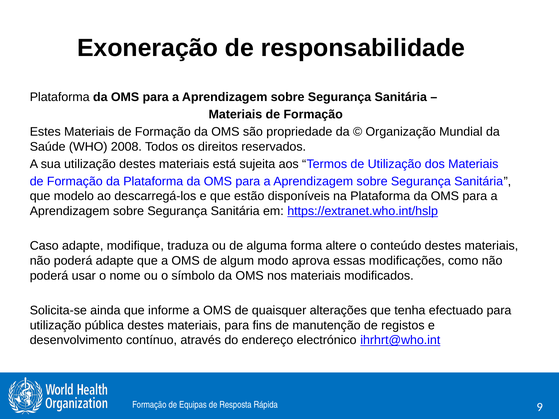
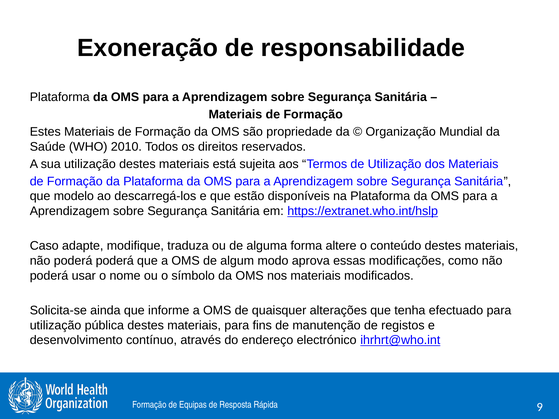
2008: 2008 -> 2010 (126, 147)
poderá adapte: adapte -> poderá (115, 261)
